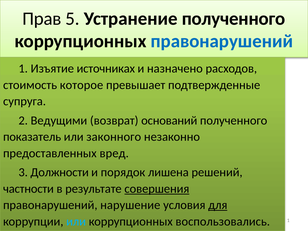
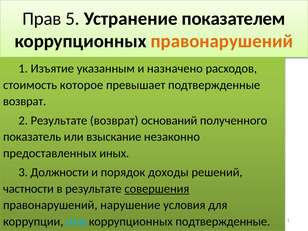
Устранение полученного: полученного -> показателем (234, 19)
правонарушений colour: blue -> orange (222, 41)
источниках: источниках -> указанным (106, 69)
супруга: супруга -> возврат (25, 101)
2 Ведущими: Ведущими -> Результате (59, 120)
законного: законного -> взыскание (114, 137)
вред: вред -> иных (114, 153)
лишена: лишена -> доходы (168, 172)
для underline: present -> none (218, 205)
коррупционных воспользовались: воспользовались -> подтвержденные (223, 221)
